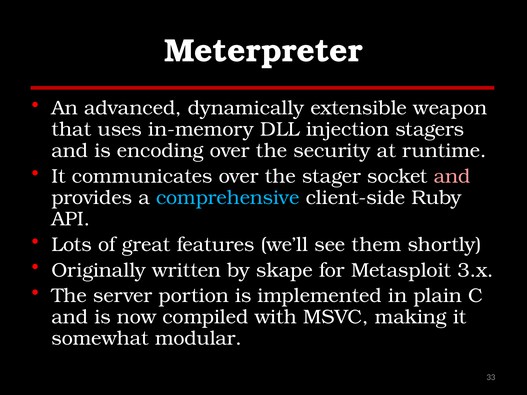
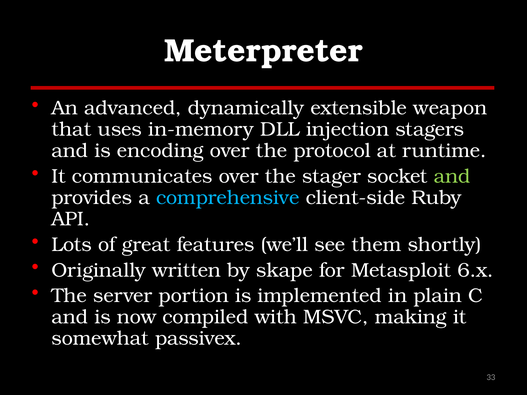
security: security -> protocol (332, 151)
and colour: pink -> light green (452, 176)
3.x: 3.x -> 6.x (475, 270)
modular: modular -> passivex (199, 339)
